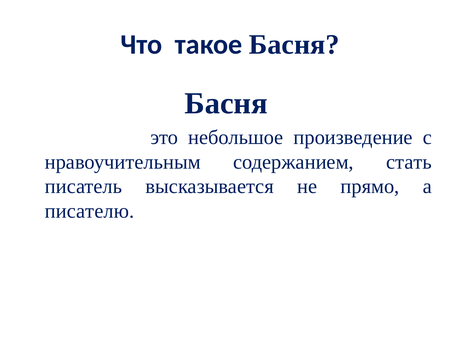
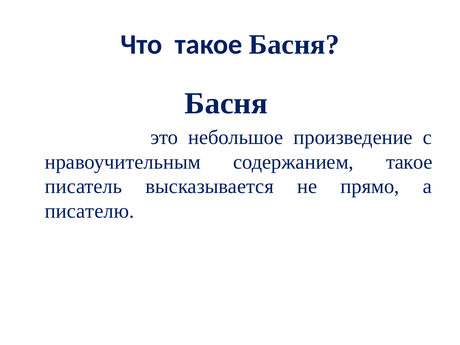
содержанием стать: стать -> такое (409, 162)
